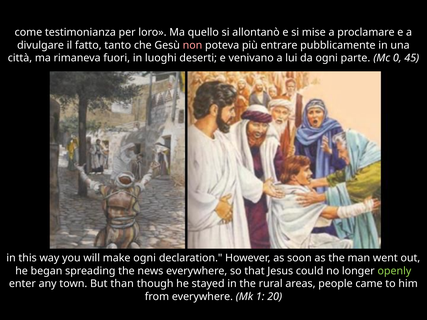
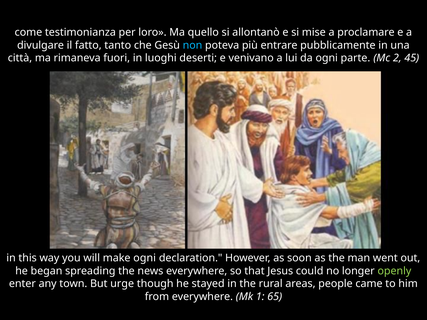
non colour: pink -> light blue (192, 45)
0: 0 -> 2 (397, 58)
than: than -> urge (122, 284)
20: 20 -> 65 (275, 297)
